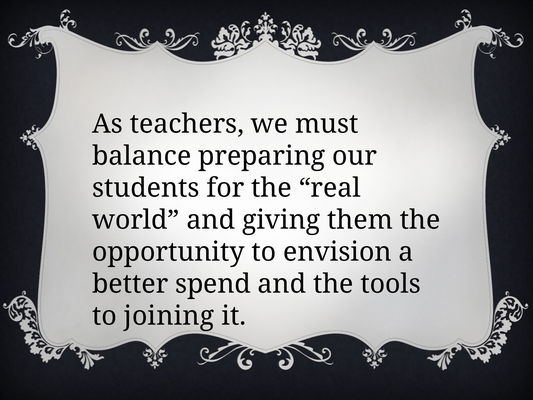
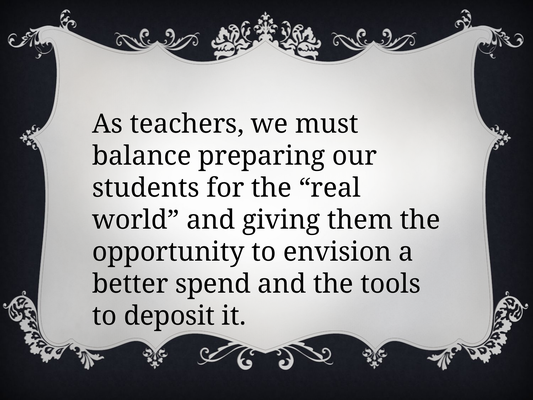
joining: joining -> deposit (169, 316)
